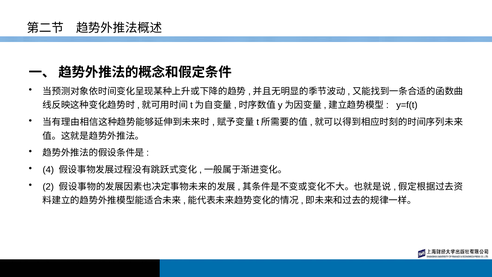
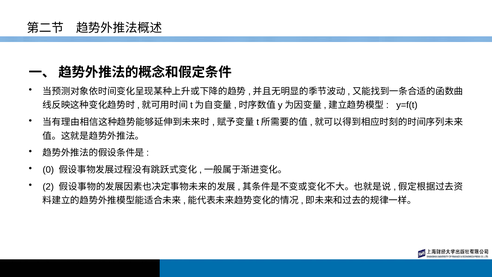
4: 4 -> 0 (48, 170)
